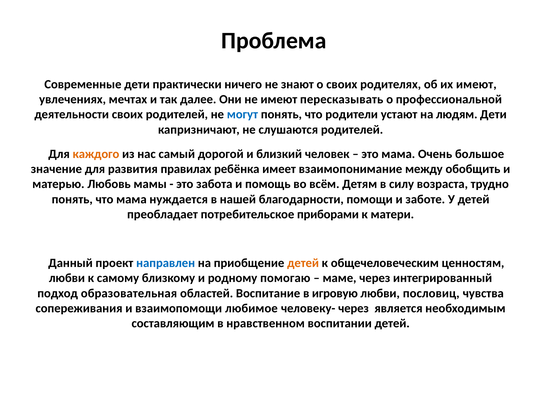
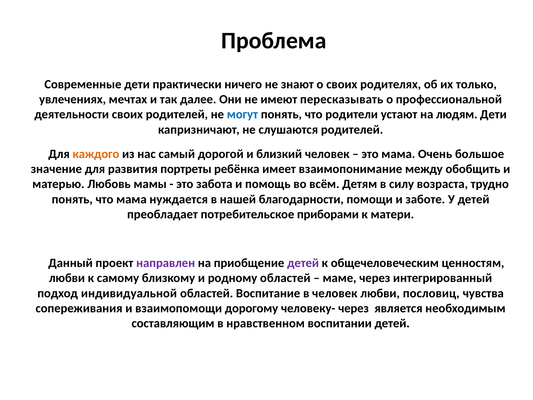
их имеют: имеют -> только (476, 84)
правилах: правилах -> портреты (186, 169)
направлен colour: blue -> purple (166, 263)
детей colour: orange -> purple (303, 263)
родному помогаю: помогаю -> областей (285, 278)
образовательная: образовательная -> индивидуальной (129, 293)
в игровую: игровую -> человек (335, 293)
любимое: любимое -> дорогому (252, 308)
